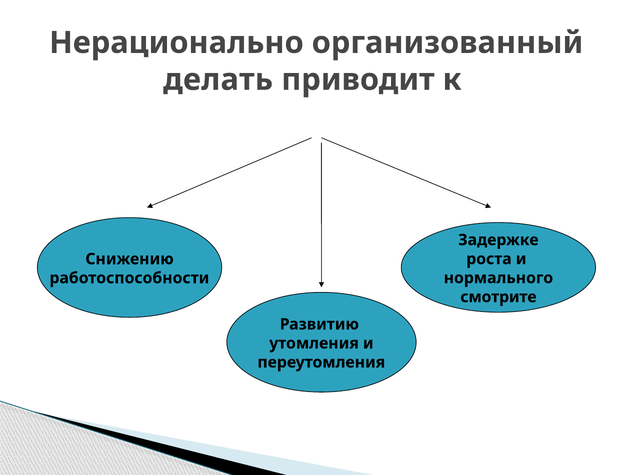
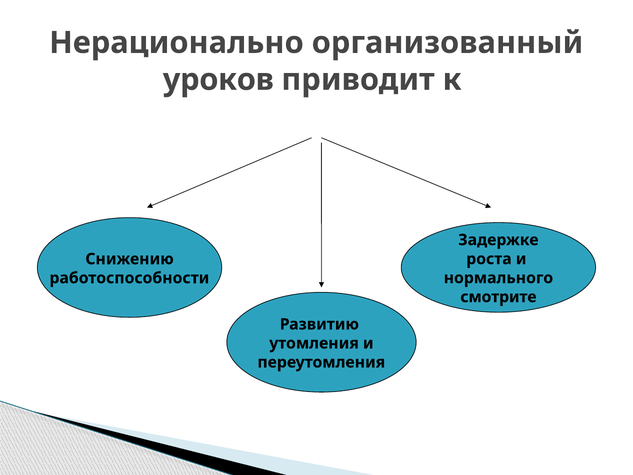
делать: делать -> уроков (218, 80)
